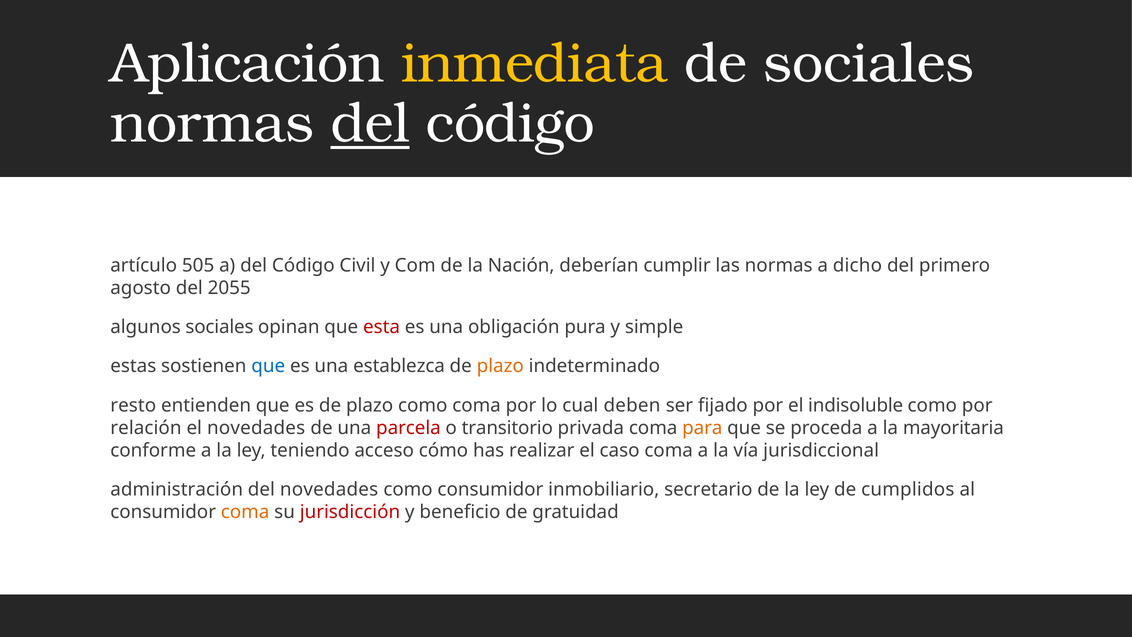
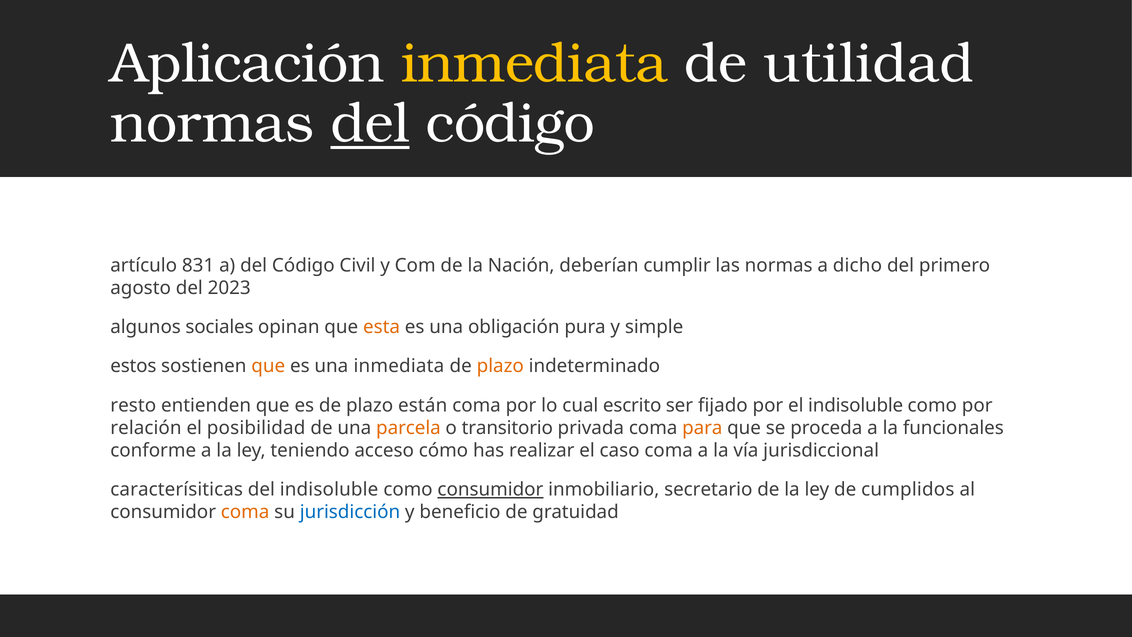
de sociales: sociales -> utilidad (869, 64)
505: 505 -> 831 (198, 265)
2055: 2055 -> 2023 (229, 288)
esta colour: red -> orange (382, 327)
estas: estas -> estos (133, 366)
que colour: blue -> orange (268, 366)
una establezca: establezca -> inmediata (399, 366)
plazo como: como -> están (423, 405)
deben: deben -> escrito (632, 405)
el novedades: novedades -> posibilidad (256, 428)
parcela colour: red -> orange (408, 428)
mayoritaria: mayoritaria -> funcionales (953, 428)
administración: administración -> caracterísiticas (177, 489)
del novedades: novedades -> indisoluble (329, 489)
consumidor underline: none -> present (490, 489)
jurisdicción colour: red -> blue (350, 512)
